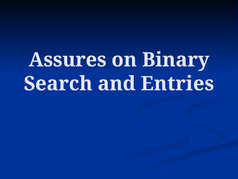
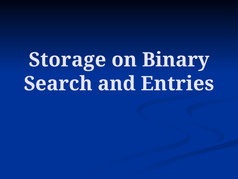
Assures: Assures -> Storage (67, 60)
